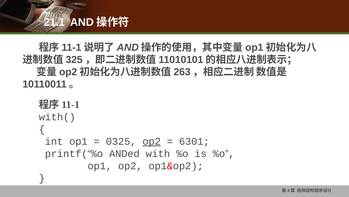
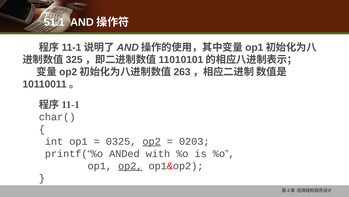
21.1: 21.1 -> 51.1 (54, 22)
with(: with( -> char( (57, 116)
6301: 6301 -> 0203 (194, 141)
op2 underline: none -> present (130, 165)
